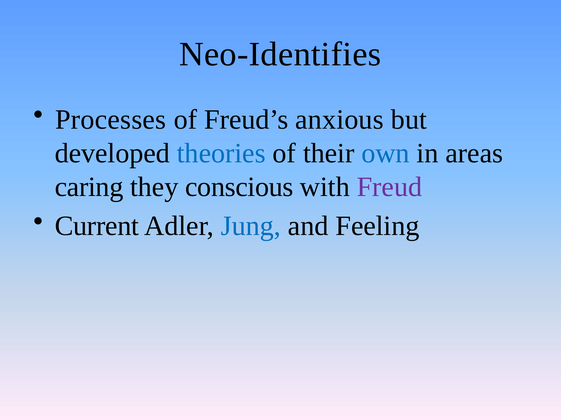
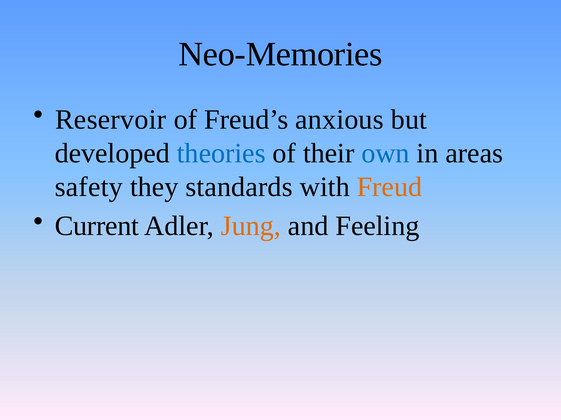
Neo-Identifies: Neo-Identifies -> Neo-Memories (280, 54)
Processes: Processes -> Reservoir (111, 120)
caring: caring -> safety (89, 187)
conscious: conscious -> standards (239, 187)
Freud colour: purple -> orange (389, 187)
Jung colour: blue -> orange (251, 226)
